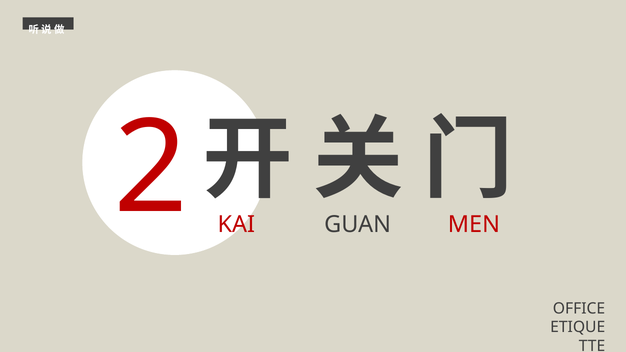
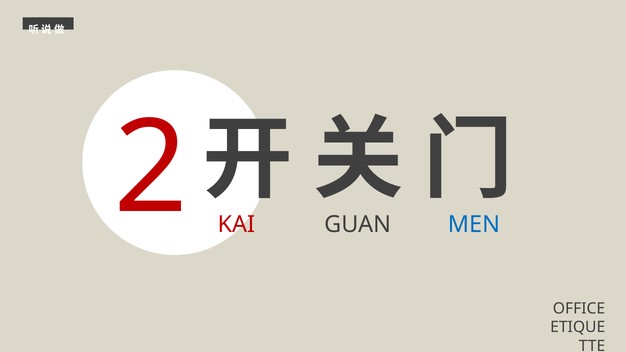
MEN colour: red -> blue (474, 224)
